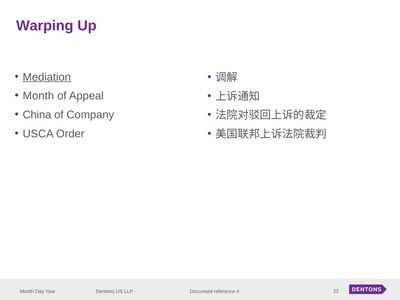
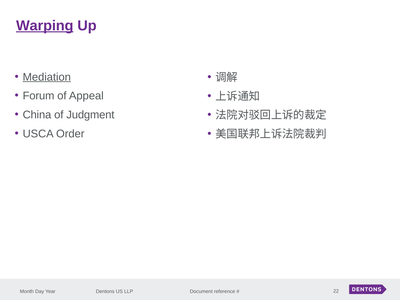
Warping underline: none -> present (45, 26)
Month: Month -> Forum (39, 96)
Company: Company -> Judgment (90, 115)
